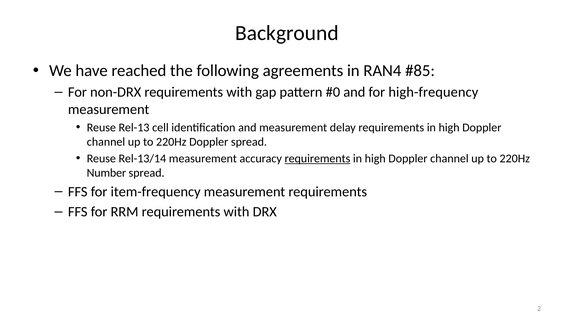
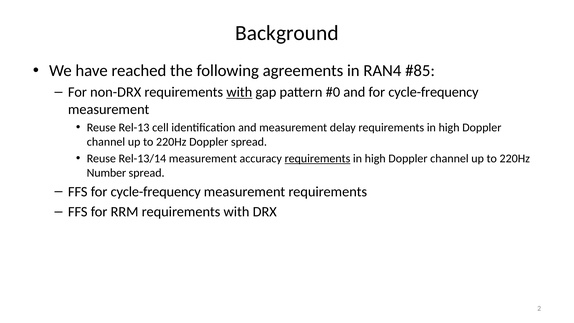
with underline: none -> present (239, 92)
and for high-frequency: high-frequency -> cycle-frequency (433, 92)
FFS for item-frequency: item-frequency -> cycle-frequency (156, 192)
